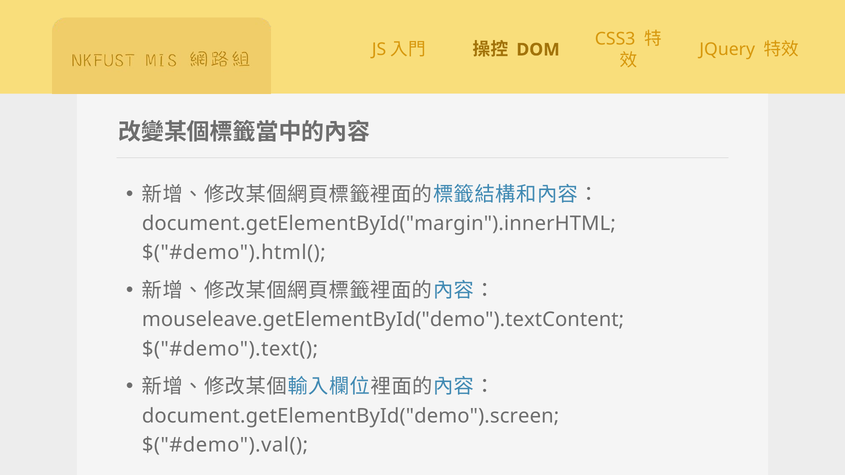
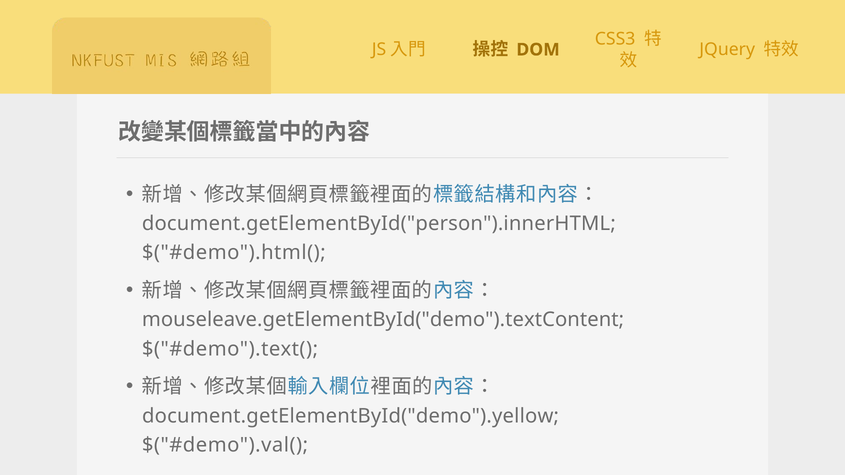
document.getElementById("margin").innerHTML: document.getElementById("margin").innerHTML -> document.getElementById("person").innerHTML (379, 224)
document.getElementById("demo").screen: document.getElementById("demo").screen -> document.getElementById("demo").yellow (351, 416)
